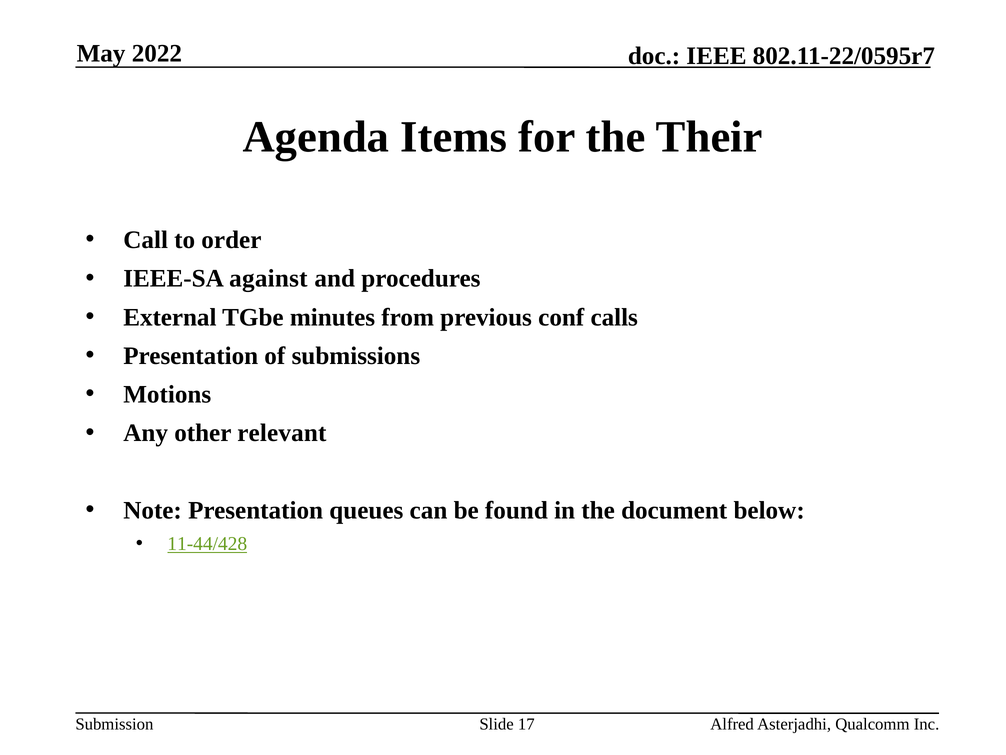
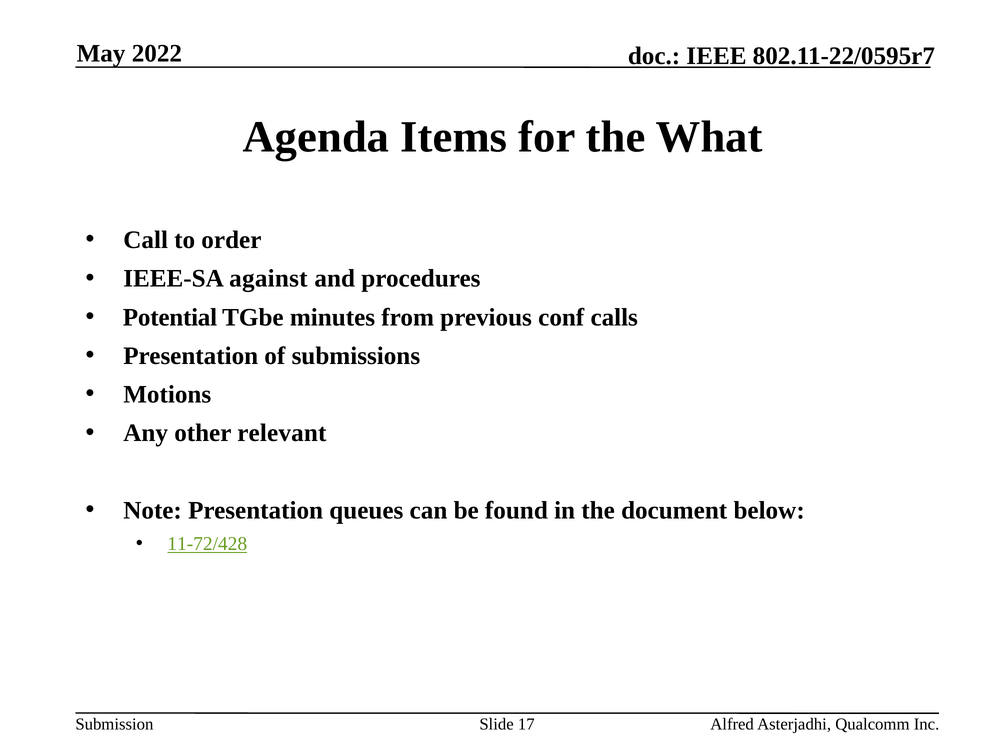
Their: Their -> What (709, 137)
External: External -> Potential (170, 317)
11-44/428: 11-44/428 -> 11-72/428 (207, 543)
